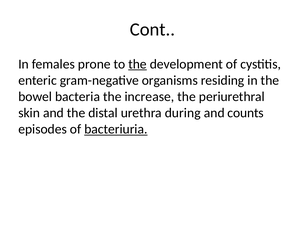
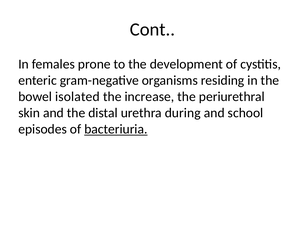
the underline: present -> none (138, 64)
bacteria: bacteria -> isolated (77, 97)
counts: counts -> school (246, 113)
